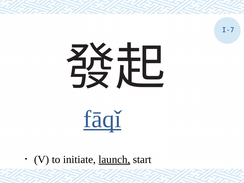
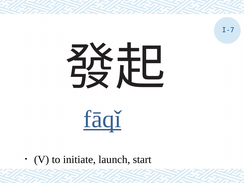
launch underline: present -> none (114, 160)
